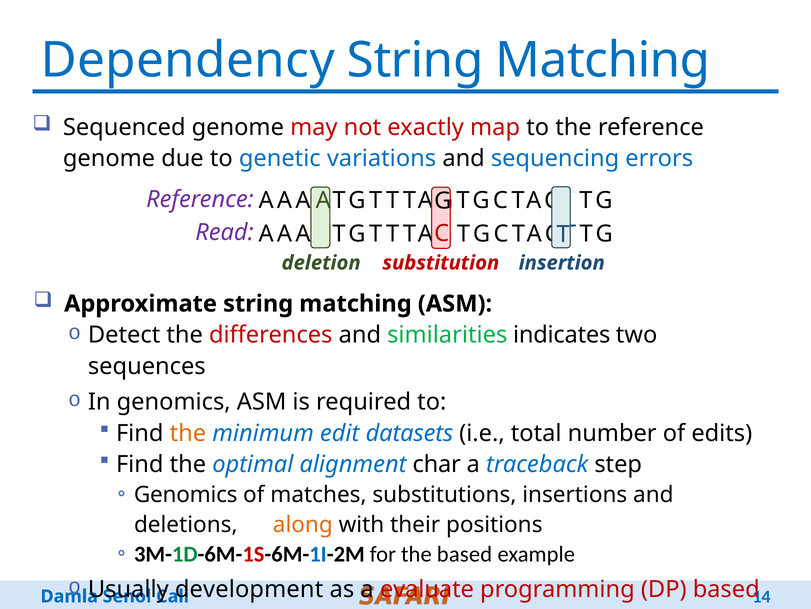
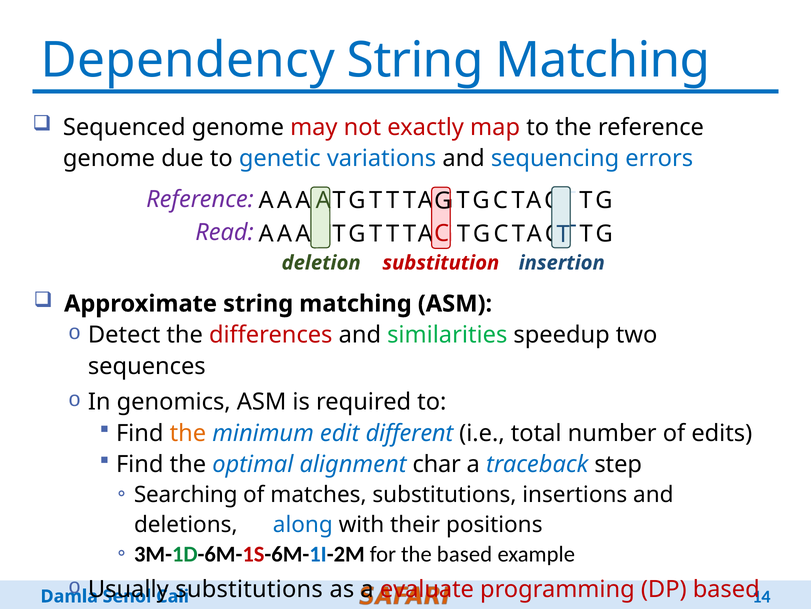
indicates: indicates -> speedup (562, 335)
datasets: datasets -> different (409, 433)
Genomics: Genomics -> Searching (186, 494)
along colour: orange -> blue (303, 524)
development: development -> substitutions (249, 589)
